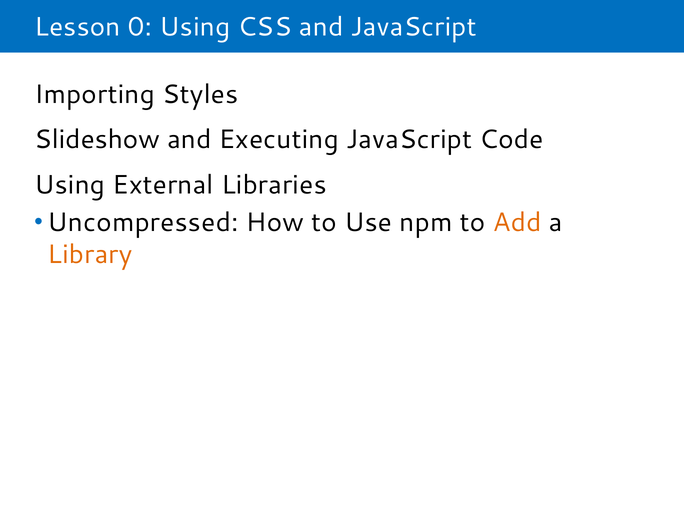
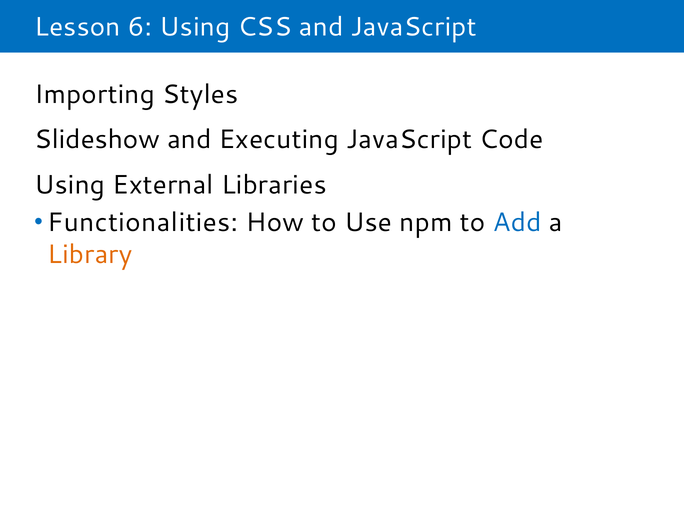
0: 0 -> 6 (140, 27)
Uncompressed: Uncompressed -> Functionalities (143, 223)
Add colour: orange -> blue (517, 223)
